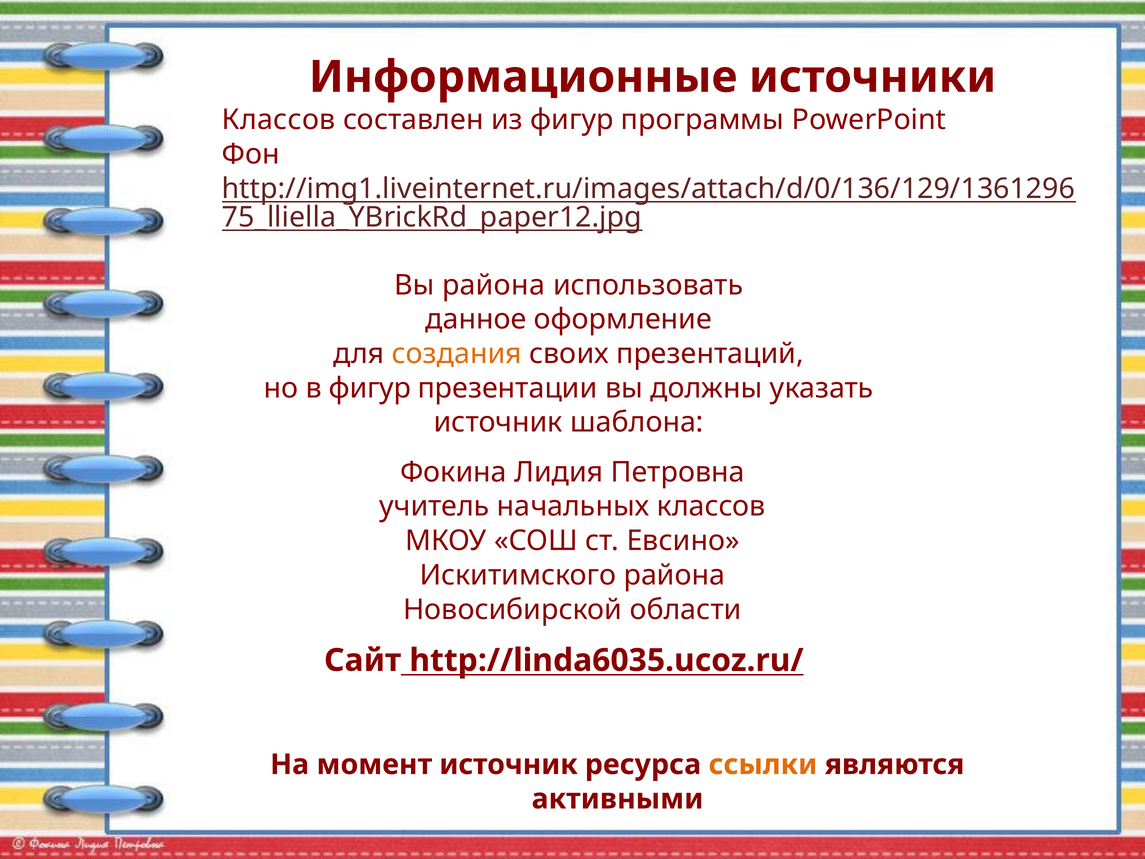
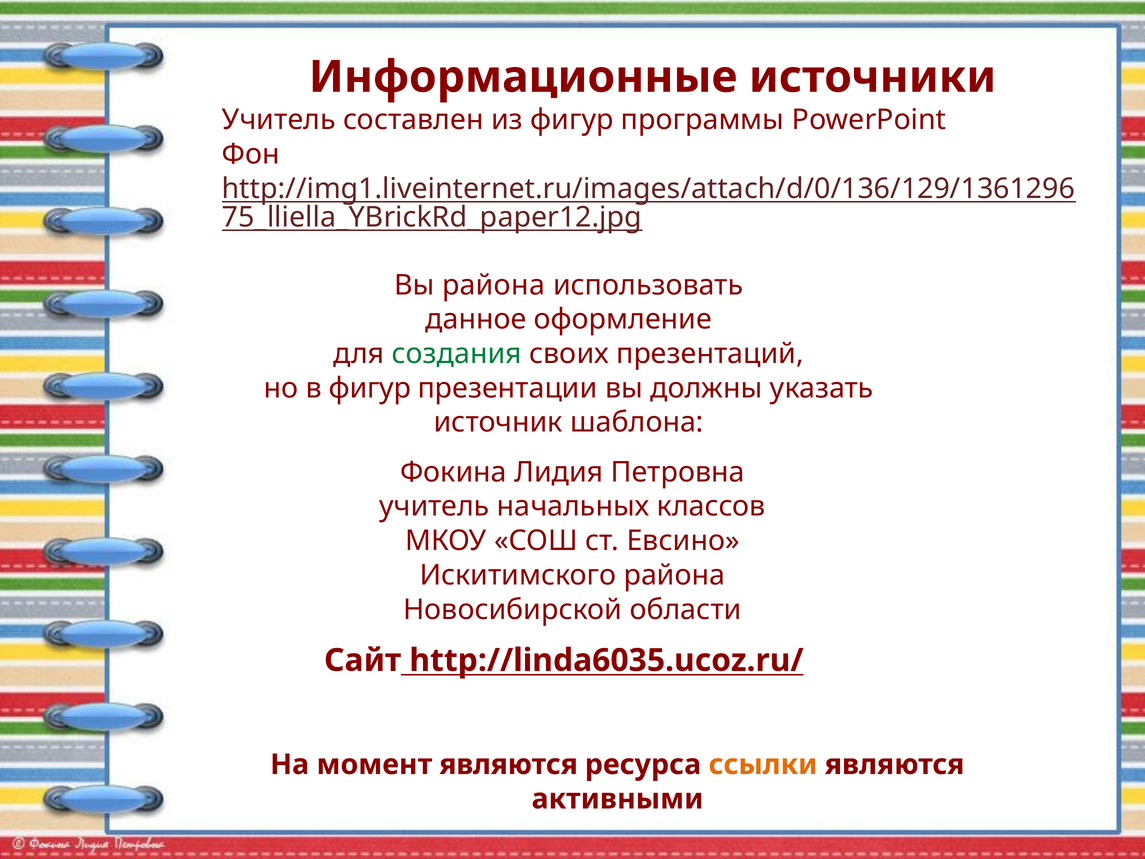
Классов: Классов -> Учитель (279, 120)
создания colour: orange -> green (457, 354)
момент источник: источник -> являются (509, 764)
